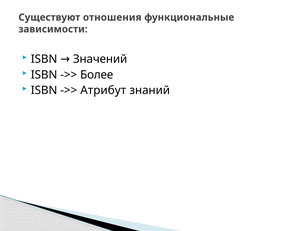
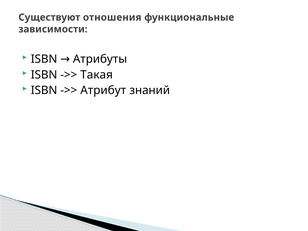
Значений: Значений -> Атрибуты (100, 59)
Более: Более -> Такая (97, 75)
